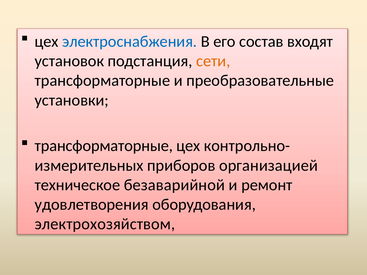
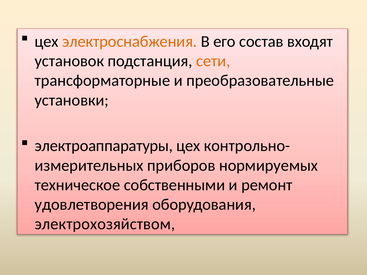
электроснабжения colour: blue -> orange (130, 41)
трансформаторные: трансформаторные -> электроаппаратуры (104, 146)
организацией: организацией -> нормируемых (269, 166)
безаварийной: безаварийной -> собственными (174, 185)
